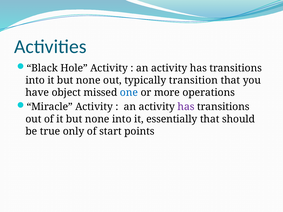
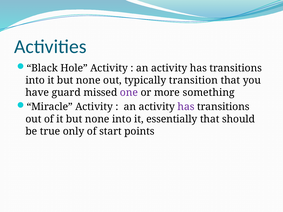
object: object -> guard (66, 93)
one colour: blue -> purple (129, 93)
operations: operations -> something (209, 93)
